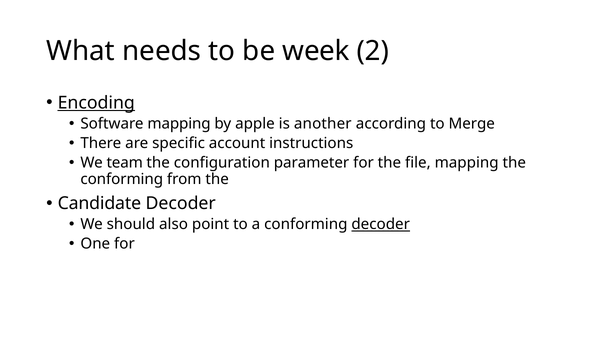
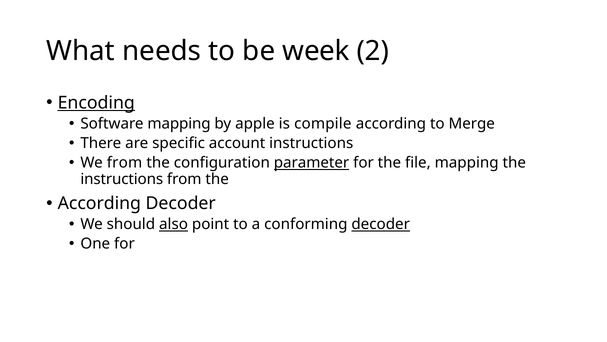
another: another -> compile (323, 124)
We team: team -> from (125, 163)
parameter underline: none -> present (312, 163)
conforming: conforming -> instructions (122, 179)
Candidate: Candidate -> According (99, 203)
also underline: none -> present (174, 224)
